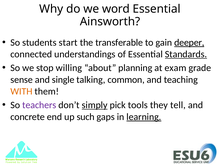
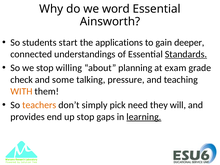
transferable: transferable -> applications (119, 42)
deeper underline: present -> none (189, 42)
sense: sense -> check (22, 80)
single: single -> some (63, 80)
common: common -> pressure (126, 80)
teachers colour: purple -> orange (39, 105)
simply underline: present -> none (95, 105)
tools: tools -> need (138, 105)
tell: tell -> will (178, 105)
concrete: concrete -> provides (28, 117)
up such: such -> stop (86, 117)
